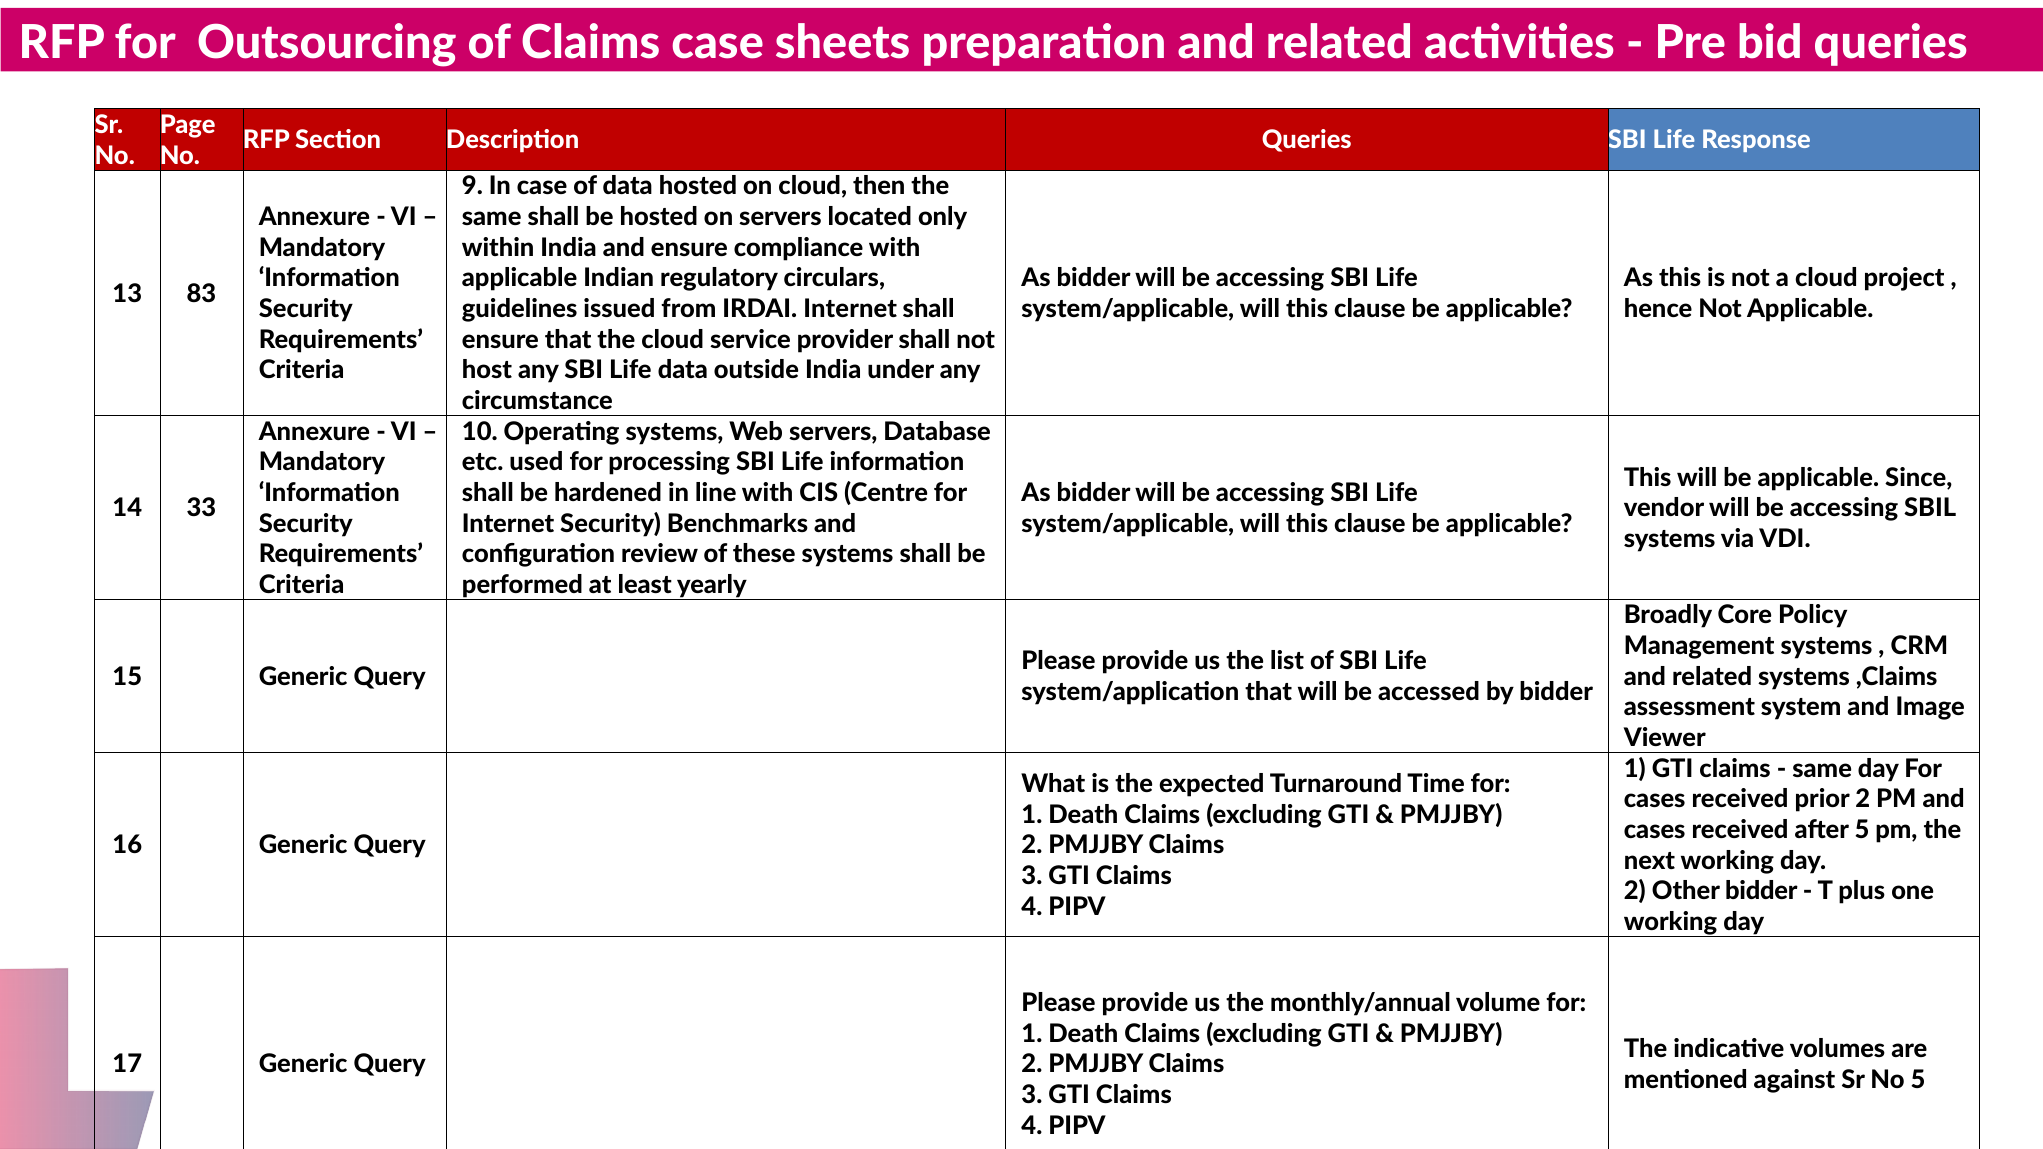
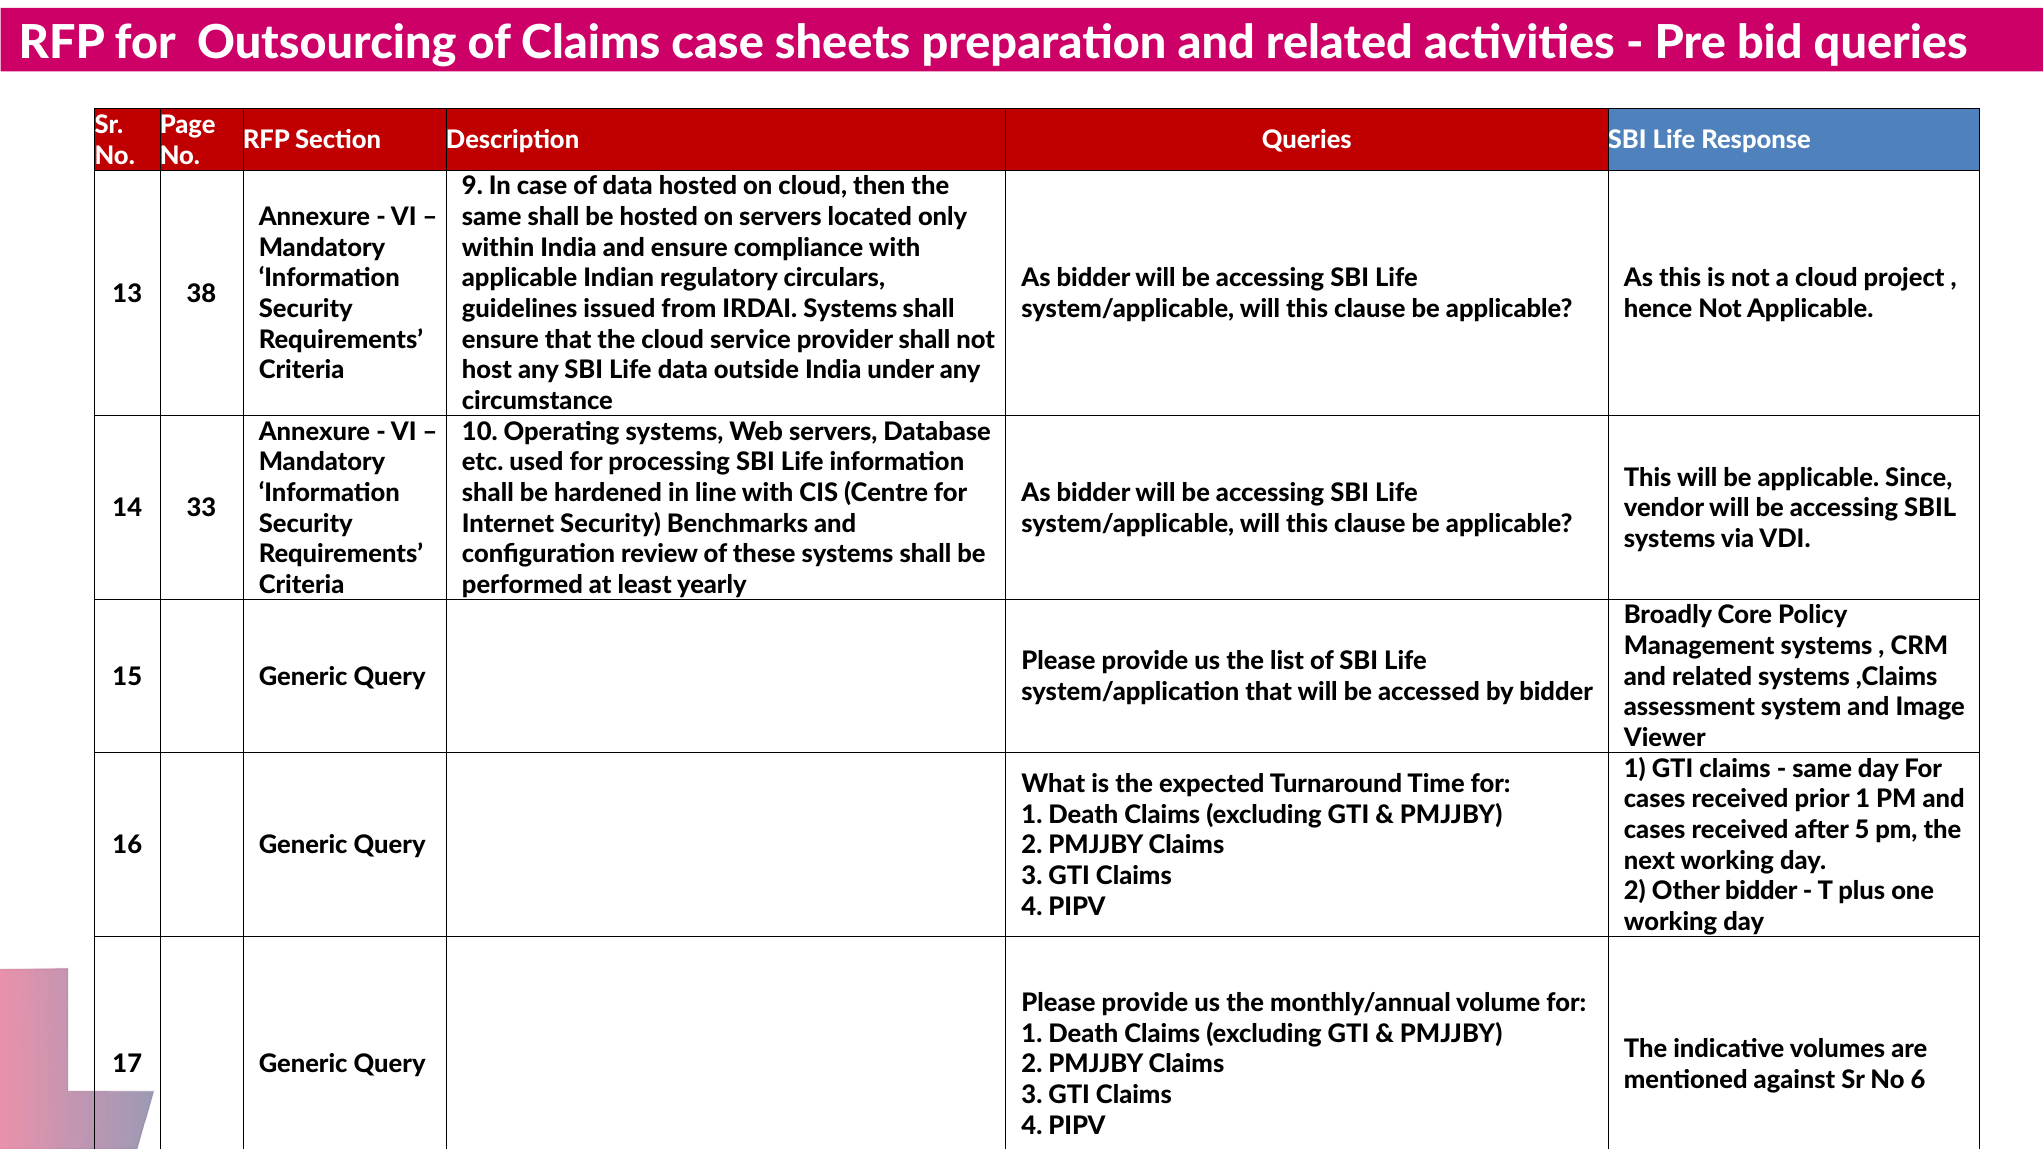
83: 83 -> 38 (201, 294)
IRDAI Internet: Internet -> Systems (850, 309)
prior 2: 2 -> 1 (1863, 800)
No 5: 5 -> 6 (1918, 1080)
